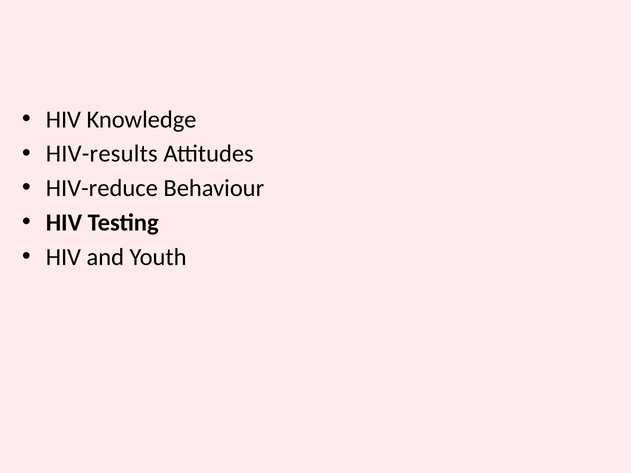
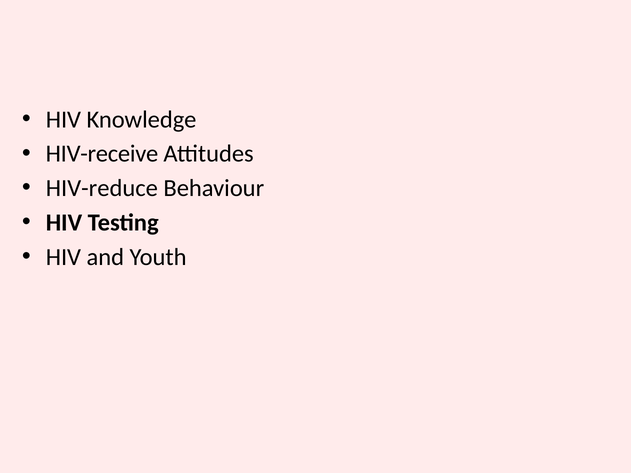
HIV-results: HIV-results -> HIV-receive (102, 154)
